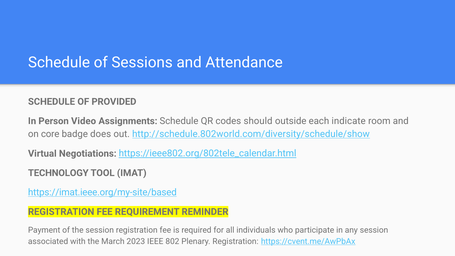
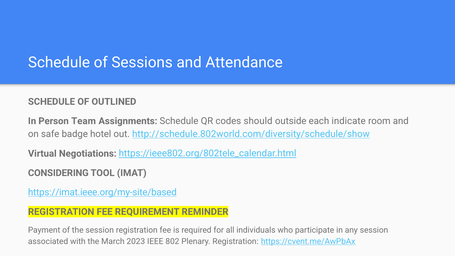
PROVIDED: PROVIDED -> OUTLINED (114, 102)
Video: Video -> Team (84, 121)
core: core -> safe (50, 134)
does: does -> hotel (101, 134)
TECHNOLOGY: TECHNOLOGY -> CONSIDERING (58, 173)
